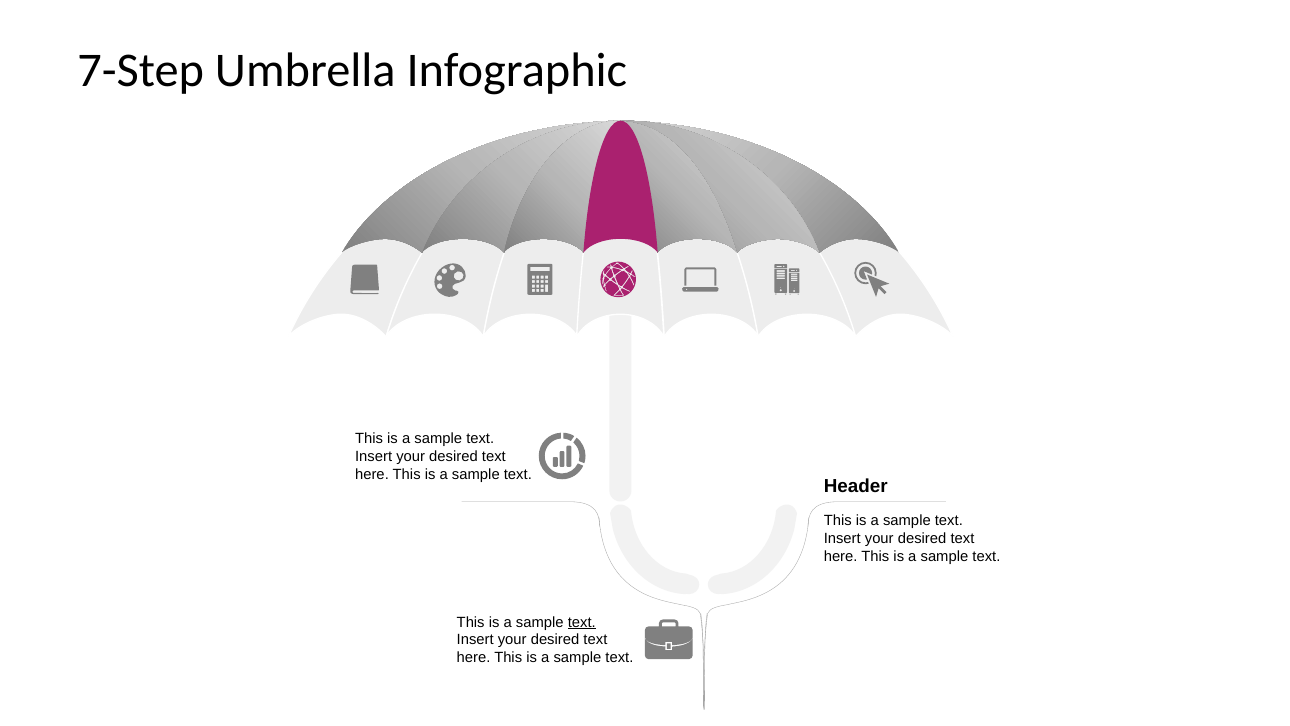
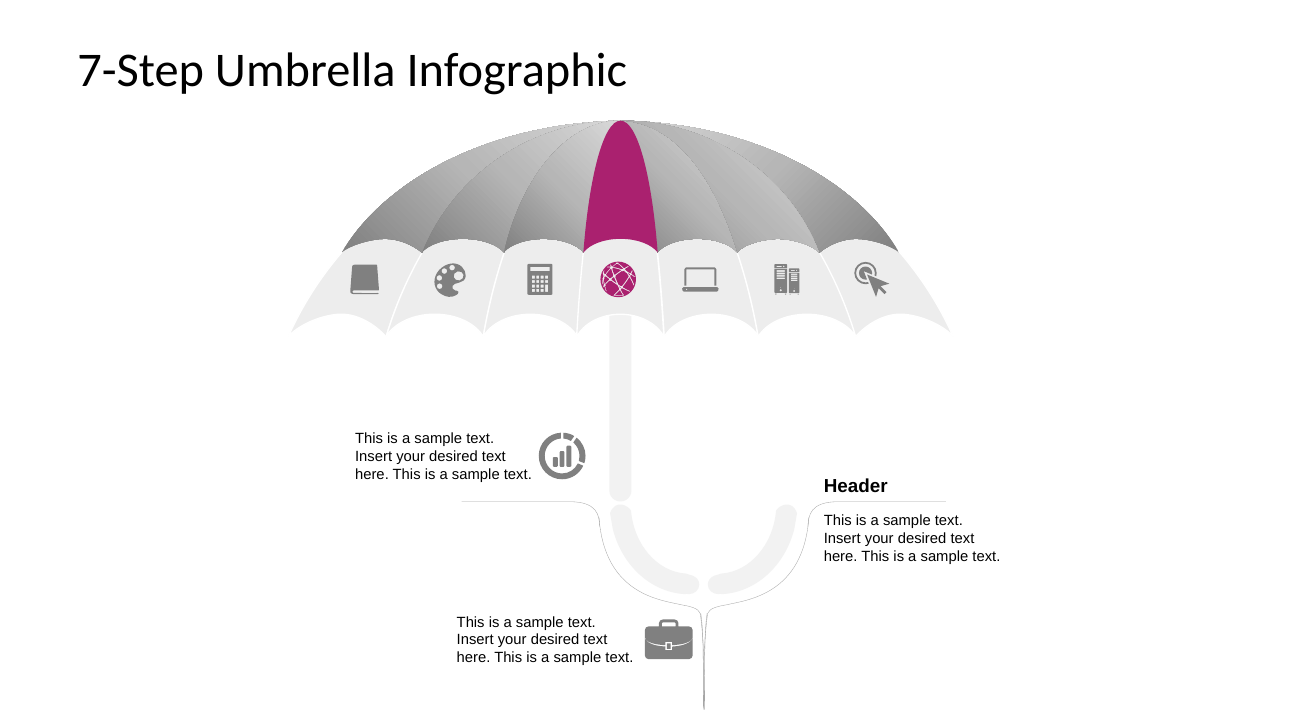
text underline: present -> none (582, 622)
